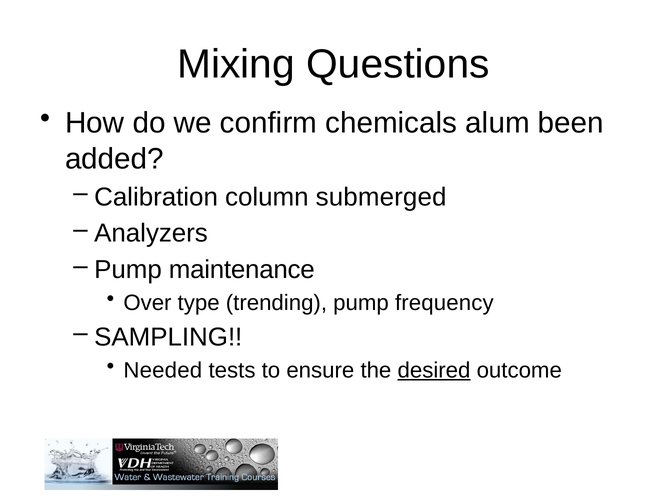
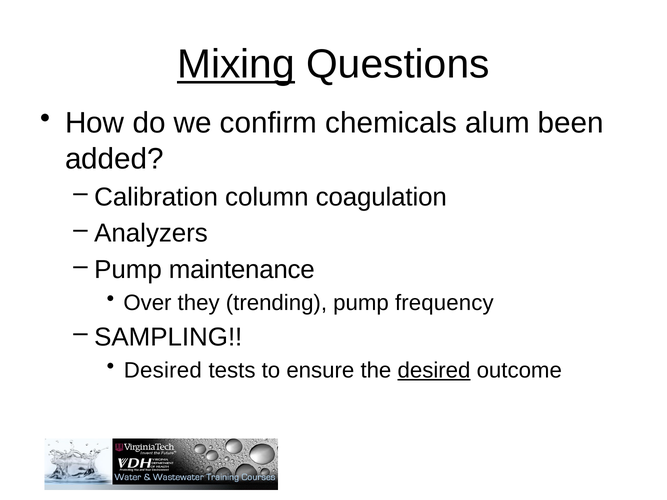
Mixing underline: none -> present (236, 65)
submerged: submerged -> coagulation (381, 197)
type: type -> they (199, 303)
Needed: Needed -> Desired (163, 370)
